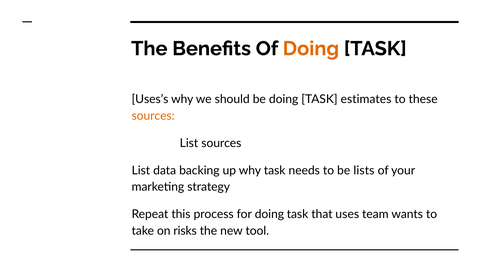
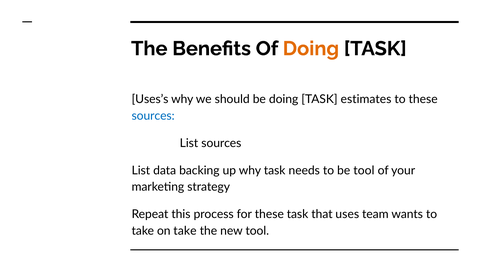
sources colour: orange -> blue (153, 116)
be lists: lists -> tool (364, 170)
for doing: doing -> these (269, 214)
on risks: risks -> take (185, 231)
